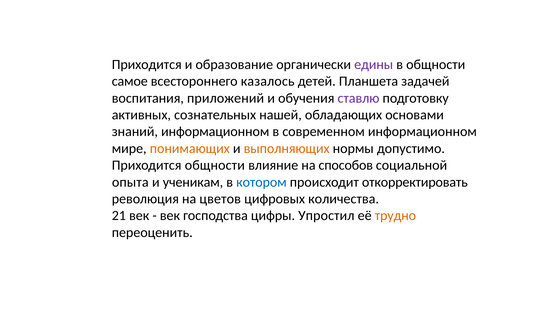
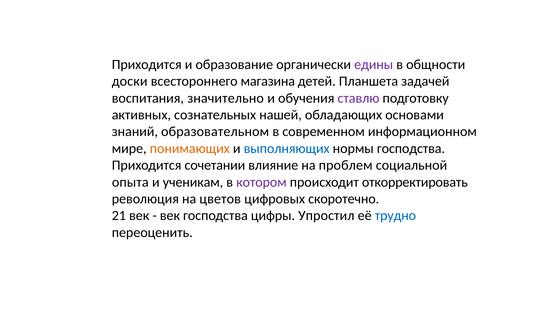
самое: самое -> доски (130, 81)
казалось: казалось -> магазина (268, 81)
приложений: приложений -> значительно (226, 98)
знаний информационном: информационном -> образовательном (215, 132)
выполняющих colour: orange -> blue (287, 148)
нормы допустимо: допустимо -> господства (411, 148)
Приходится общности: общности -> сочетании (215, 165)
способов: способов -> проблем (346, 165)
котором colour: blue -> purple (261, 182)
количества: количества -> скоротечно (344, 199)
трудно colour: orange -> blue (395, 216)
